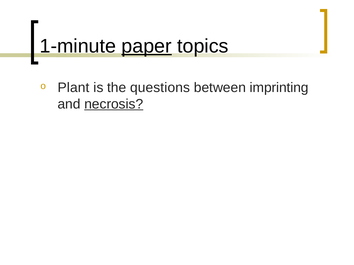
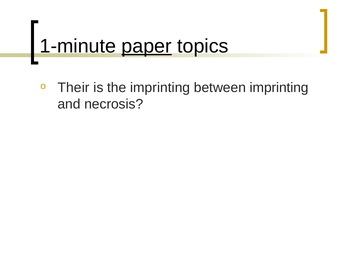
Plant: Plant -> Their (74, 88)
the questions: questions -> imprinting (160, 88)
necrosis underline: present -> none (114, 104)
